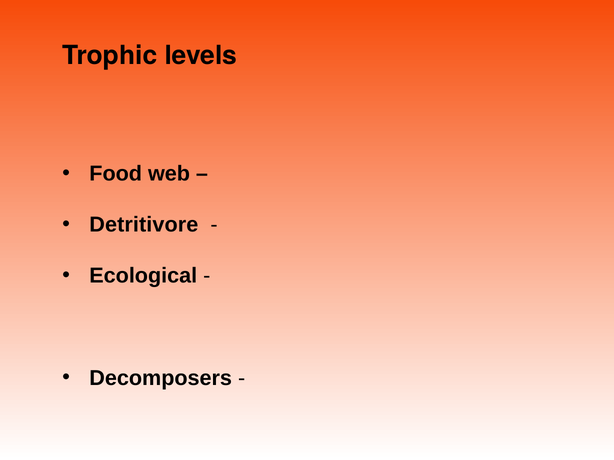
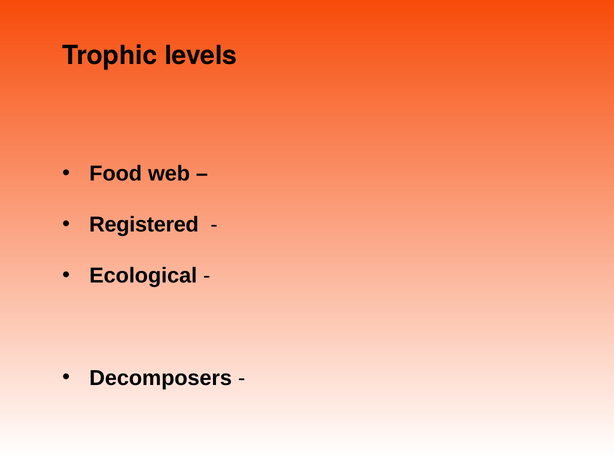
Detritivore: Detritivore -> Registered (144, 225)
